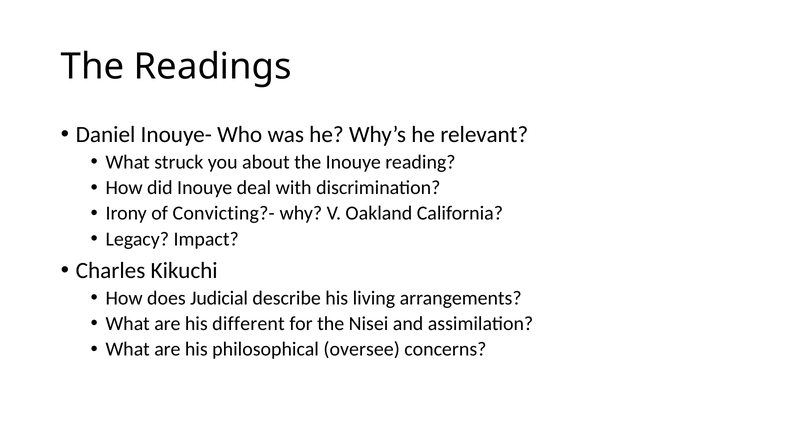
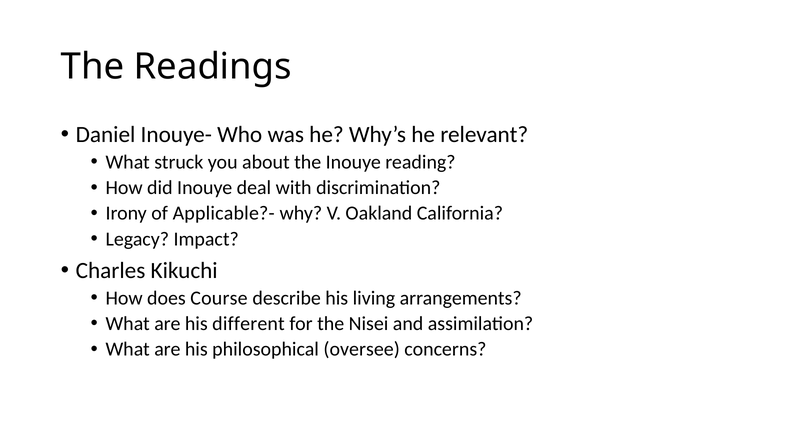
Convicting?-: Convicting?- -> Applicable?- (224, 214)
Judicial: Judicial -> Course (219, 298)
